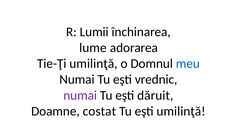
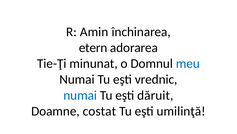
Lumii: Lumii -> Amin (94, 32)
lume: lume -> etern (93, 47)
Tie-Ţi umilinţă: umilinţă -> minunat (94, 63)
numai colour: purple -> blue (80, 95)
